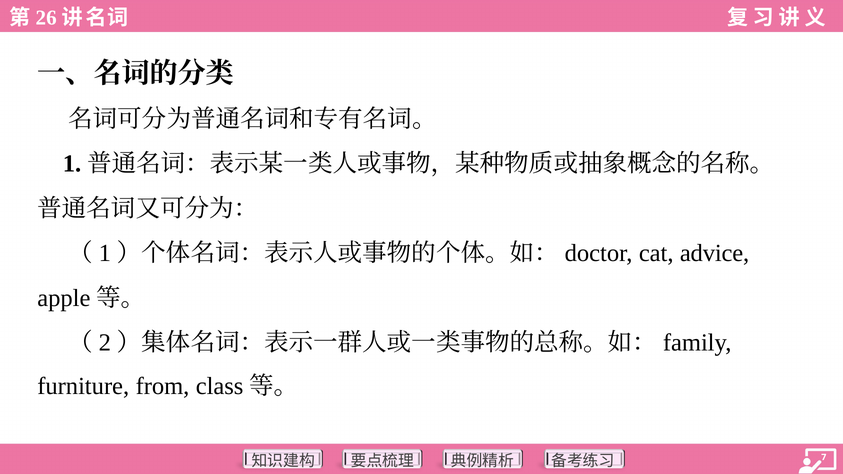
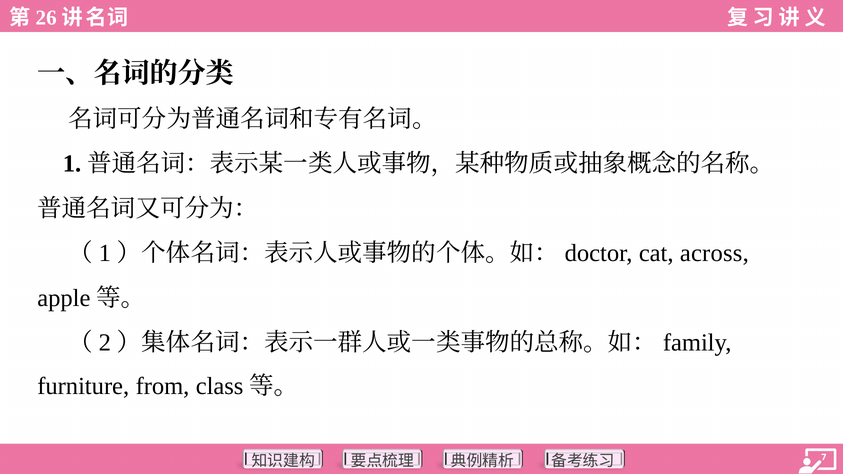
advice: advice -> across (714, 253)
